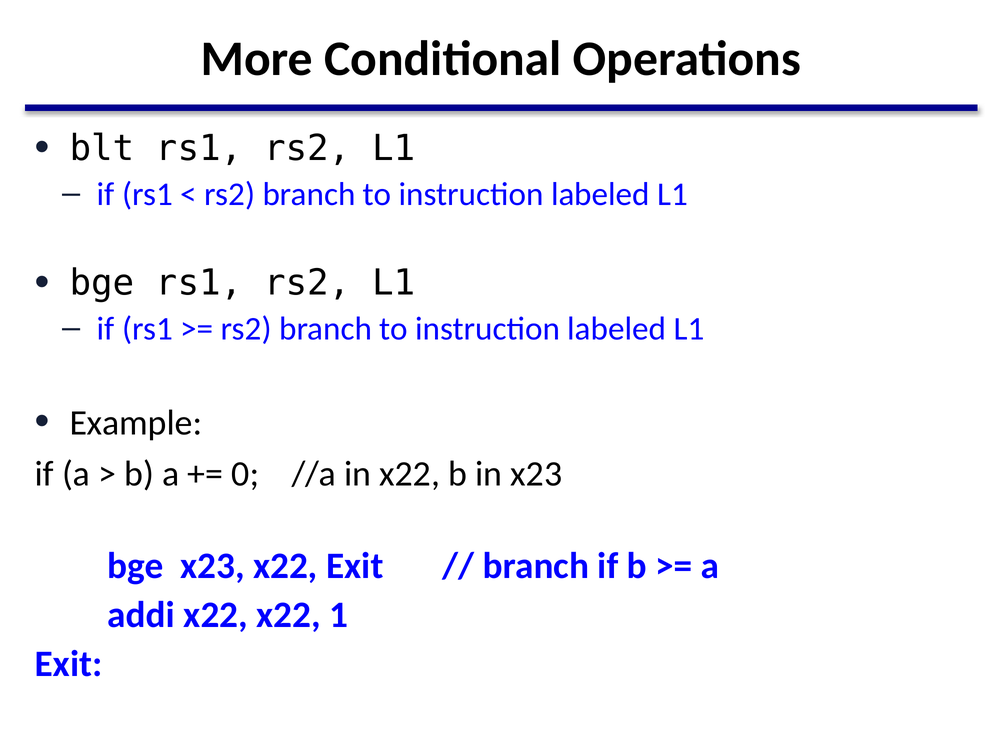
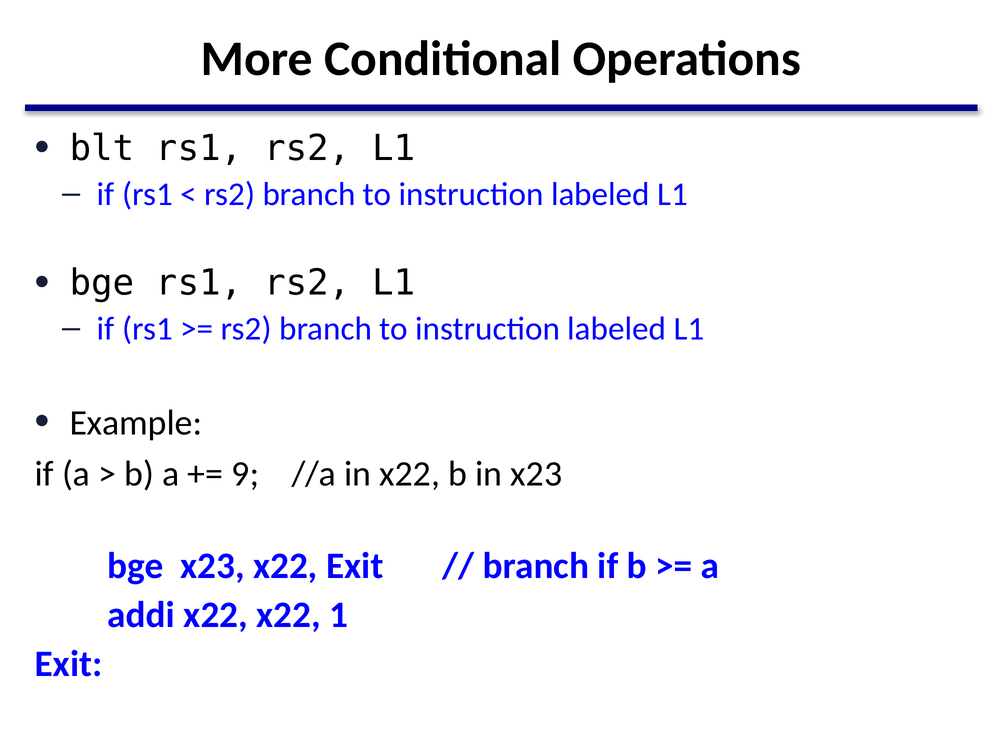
0: 0 -> 9 (245, 474)
